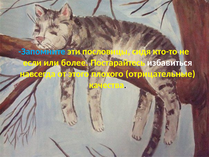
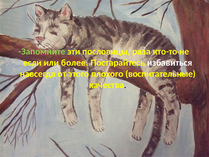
Запомните colour: light blue -> light green (42, 51)
сидя: сидя -> раза (141, 51)
отрицательные: отрицательные -> воспитательные (161, 74)
